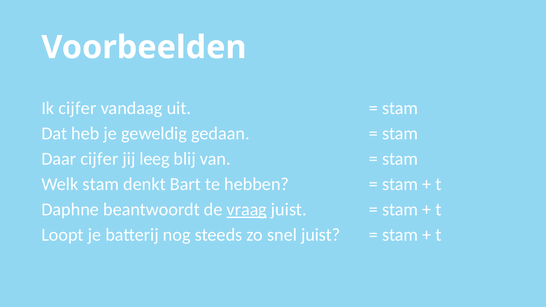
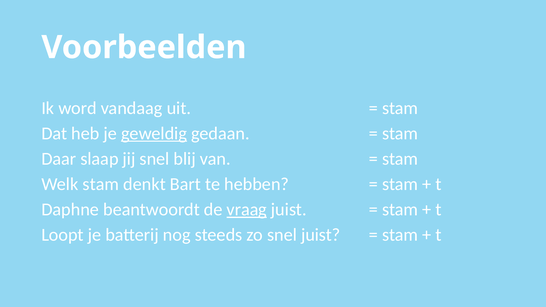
Ik cijfer: cijfer -> word (77, 108)
geweldig underline: none -> present (154, 133)
Daar cijfer: cijfer -> slaap (99, 159)
jij leeg: leeg -> snel (155, 159)
